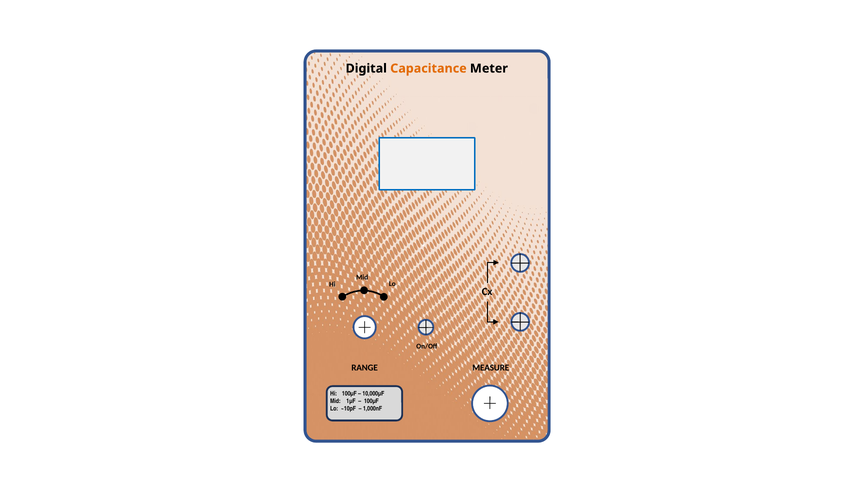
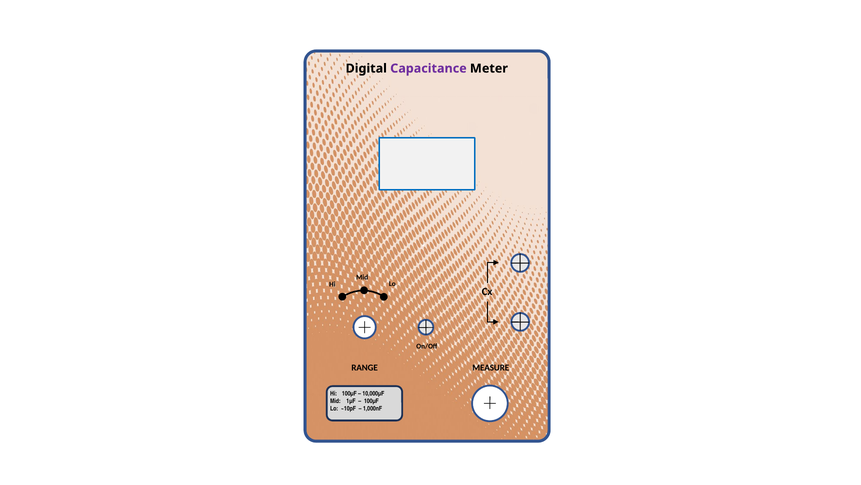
Capacitance colour: orange -> purple (428, 68)
